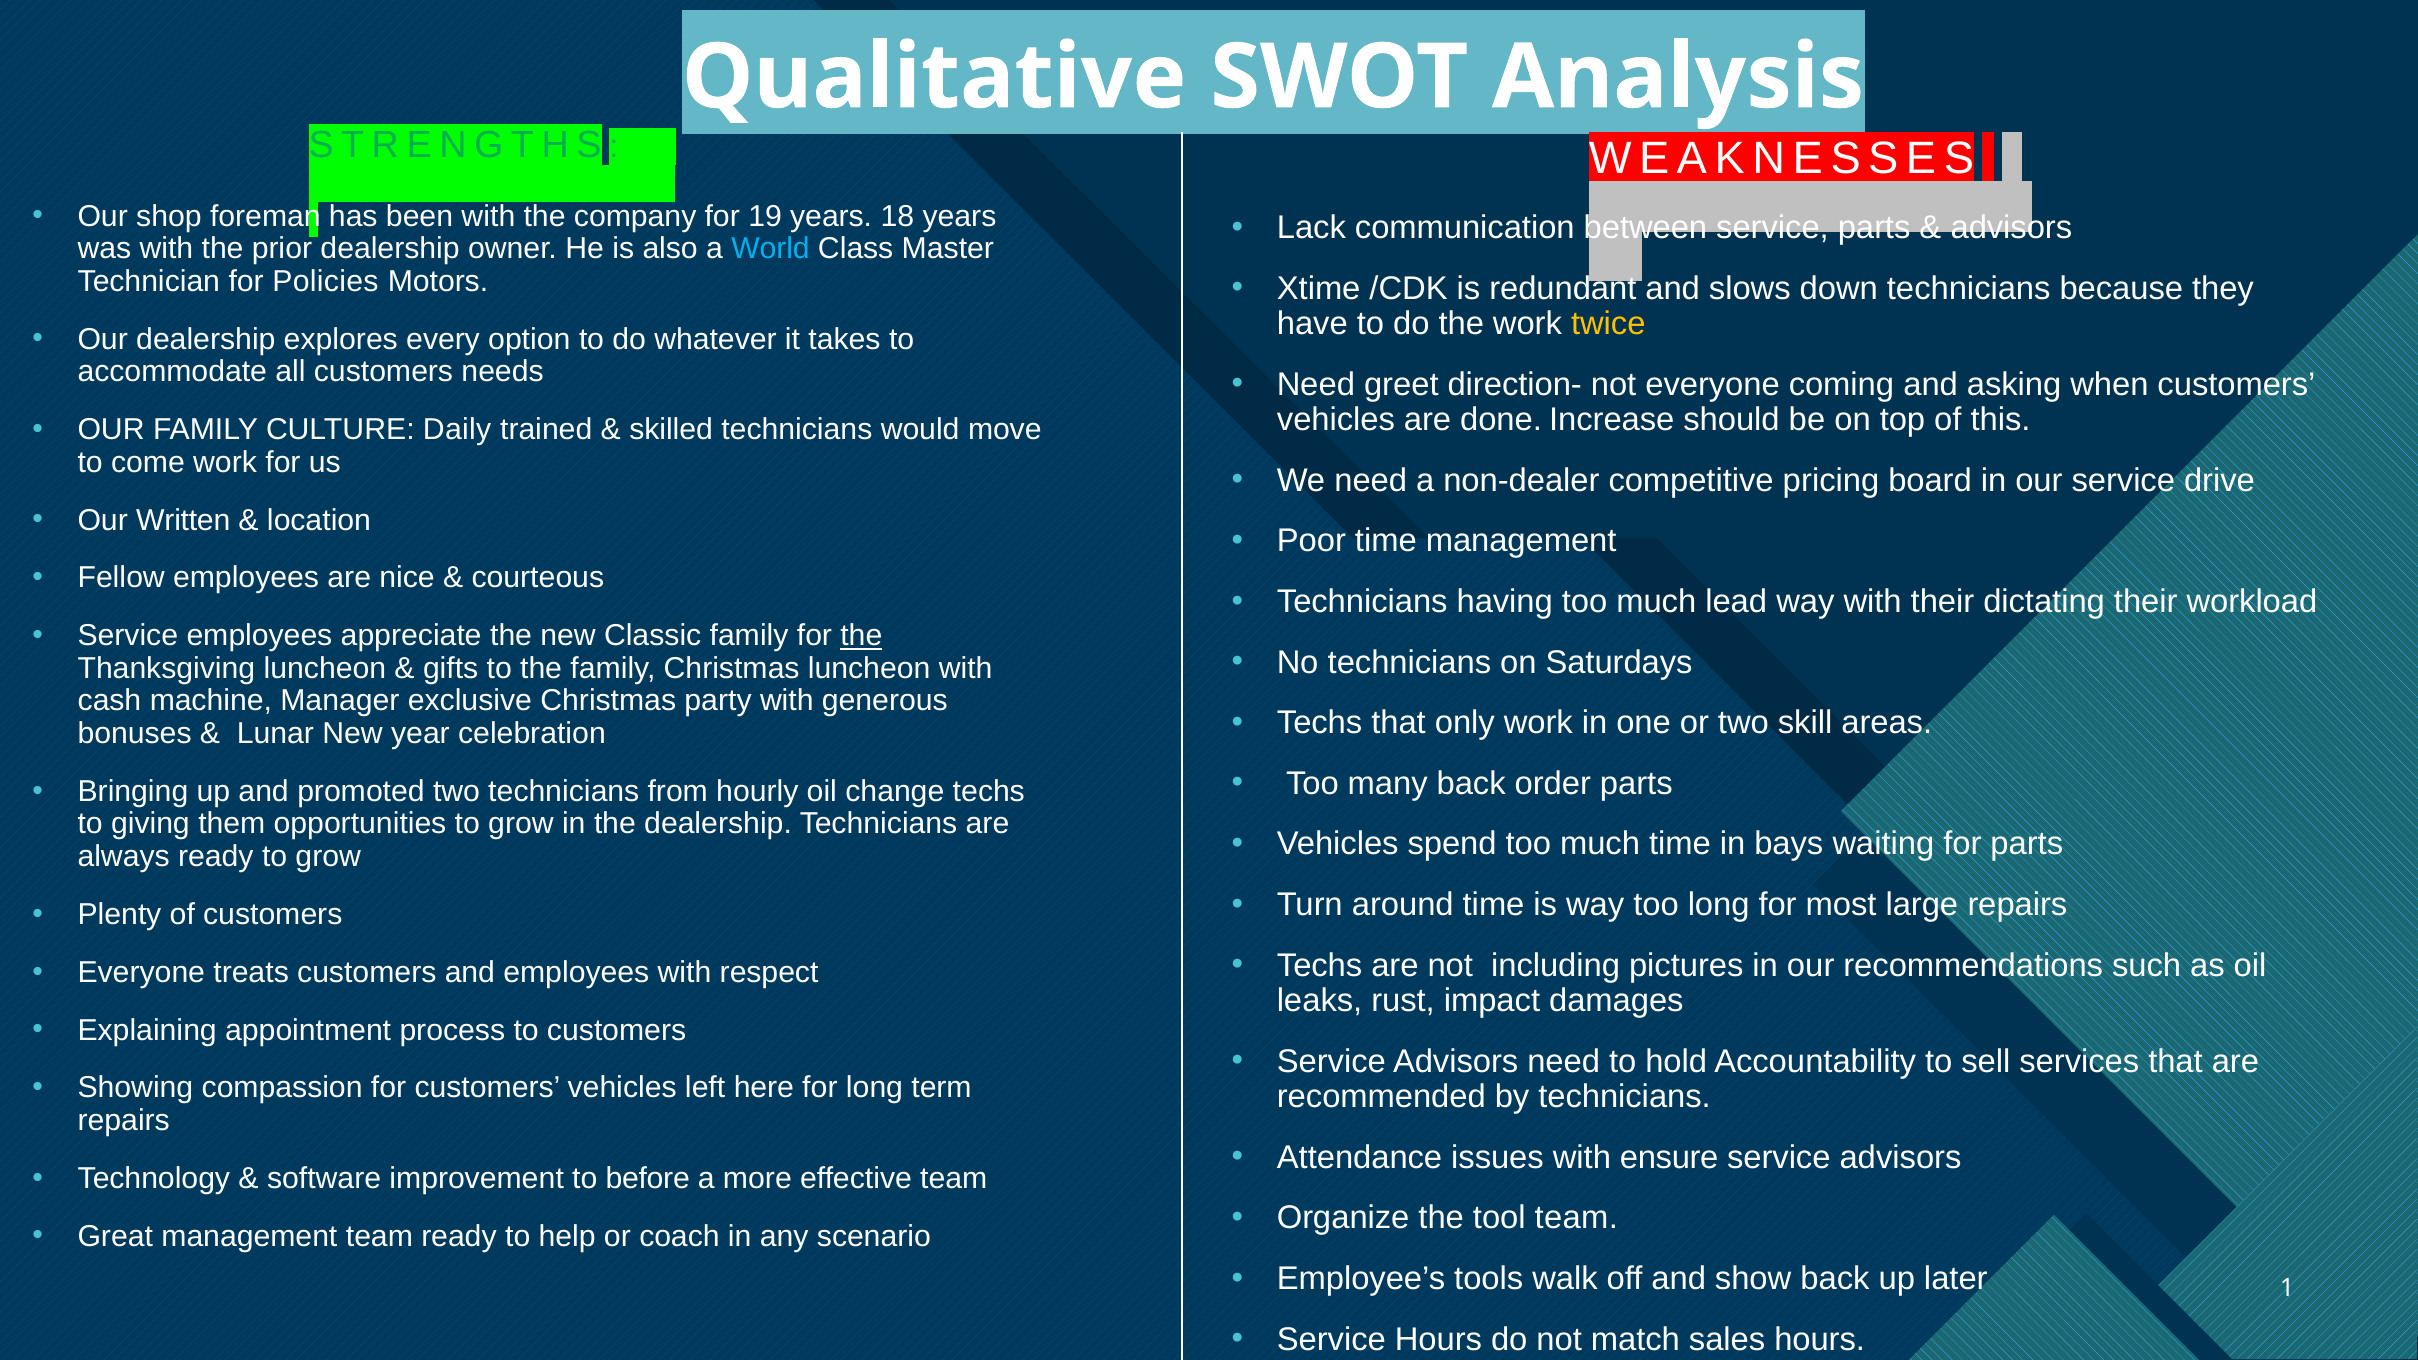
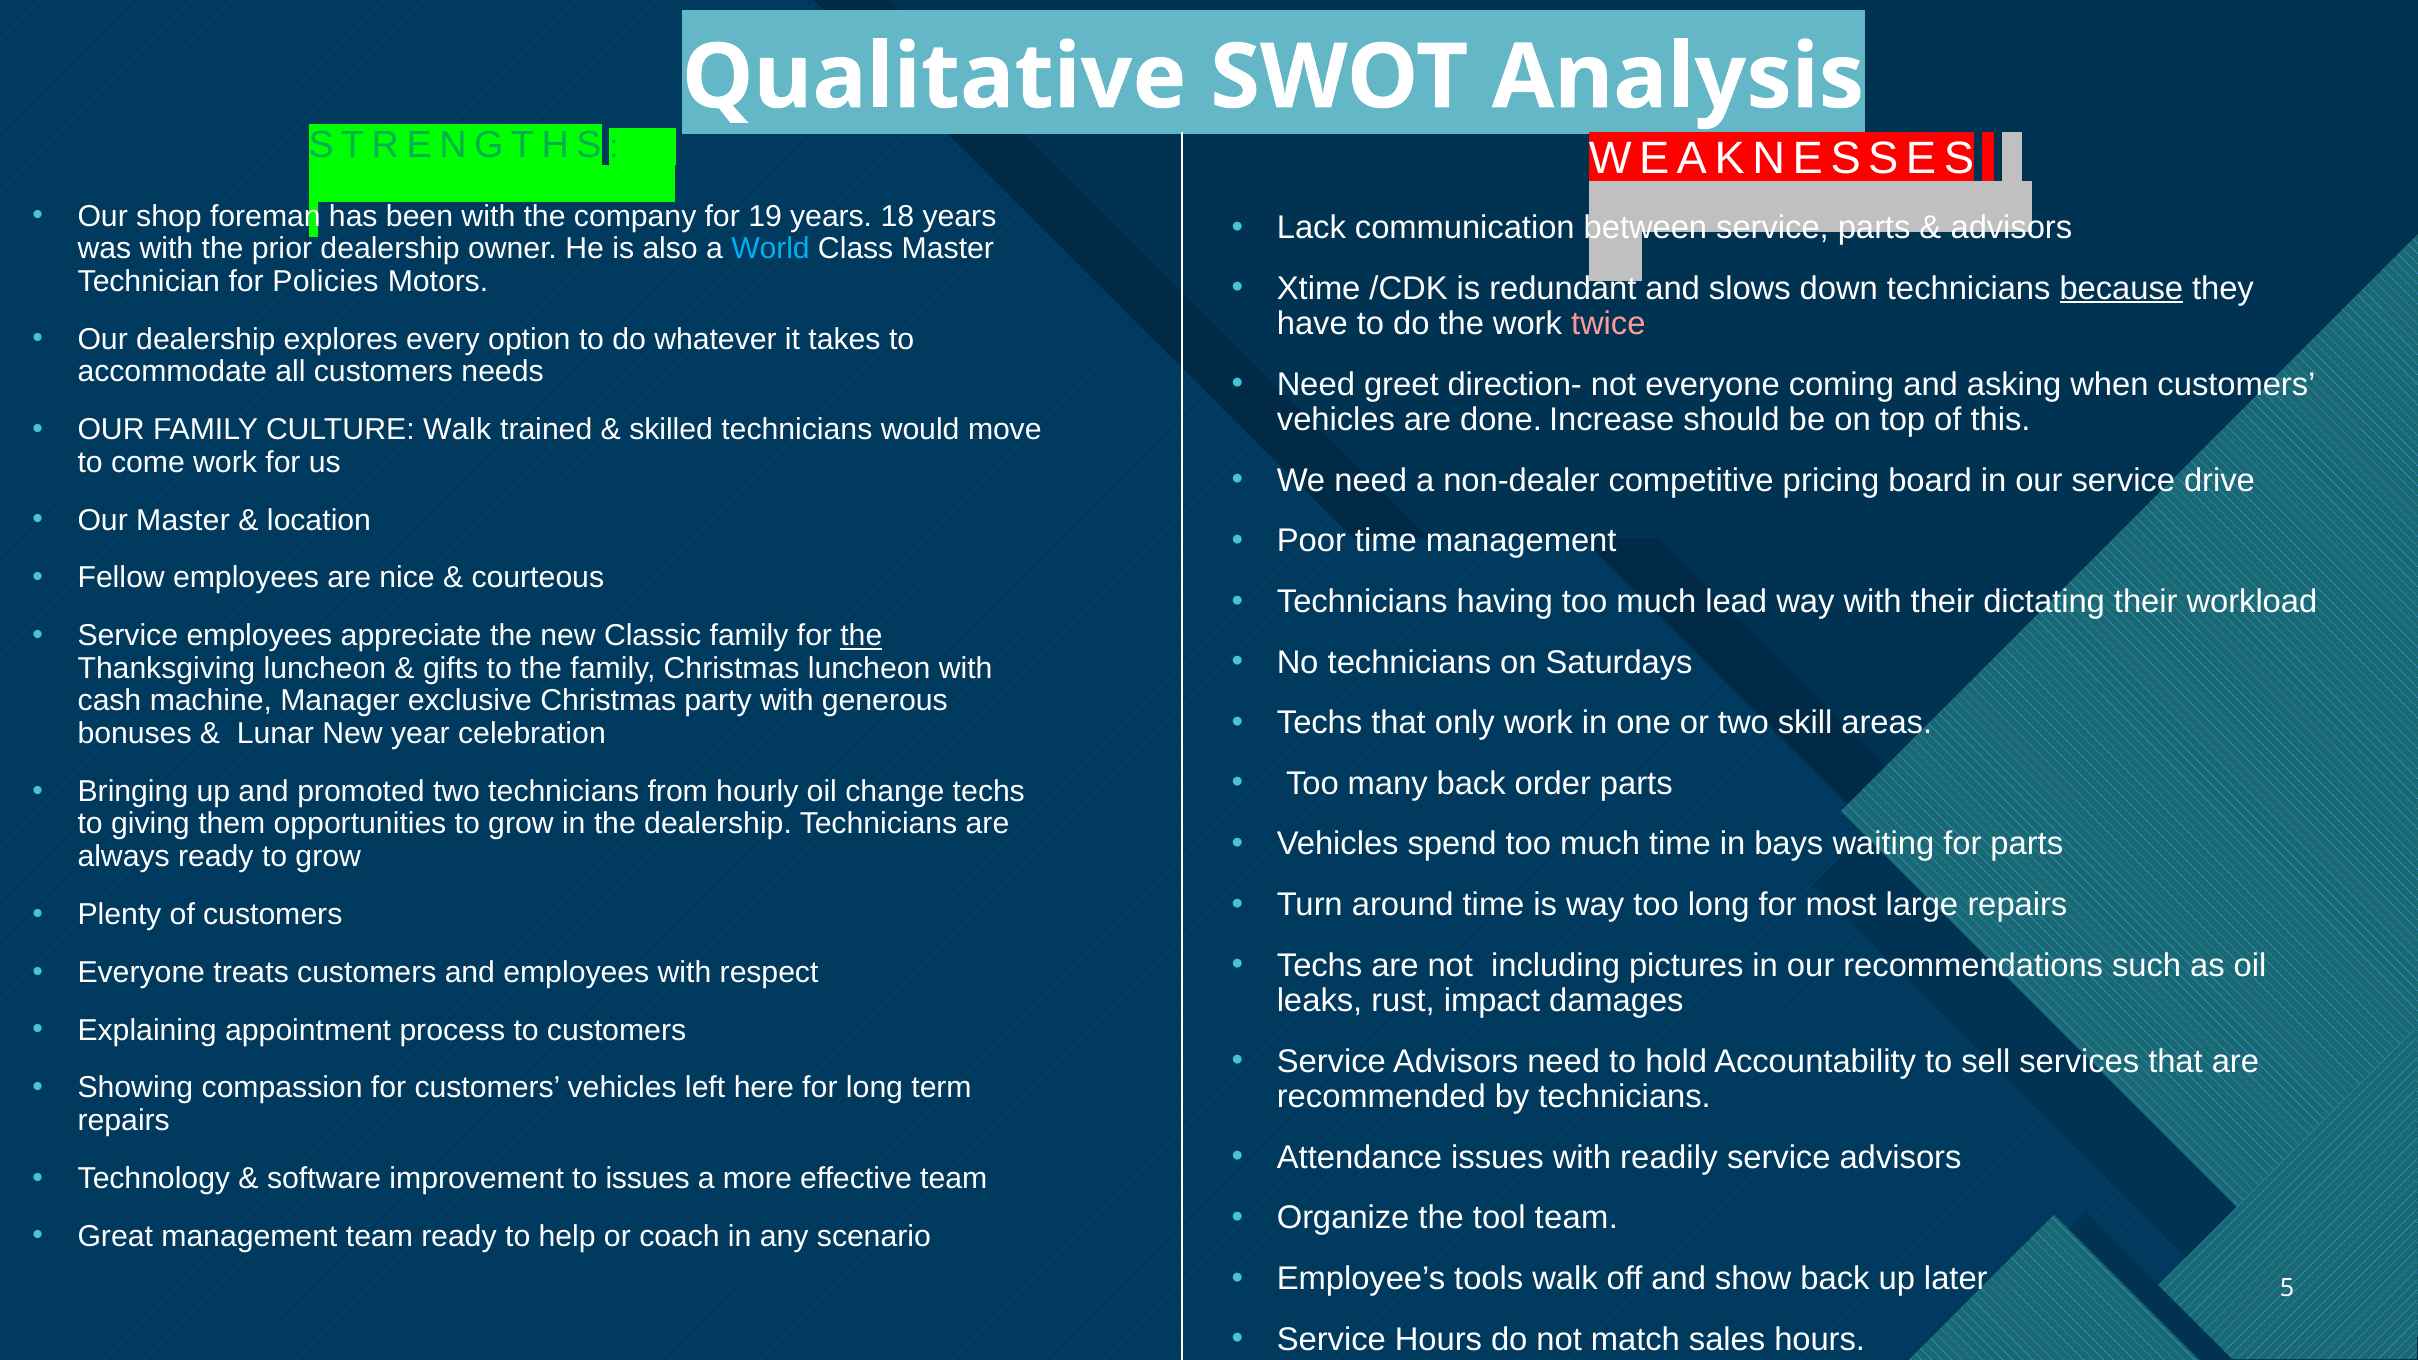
because underline: none -> present (2121, 288)
twice colour: yellow -> pink (1608, 324)
CULTURE Daily: Daily -> Walk (457, 430)
Our Written: Written -> Master (183, 520)
ensure: ensure -> readily (1669, 1157)
to before: before -> issues (648, 1179)
1: 1 -> 5 (2287, 1288)
